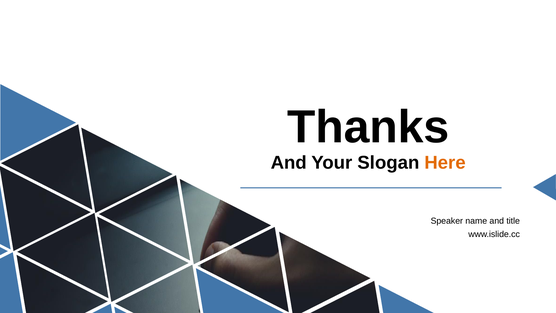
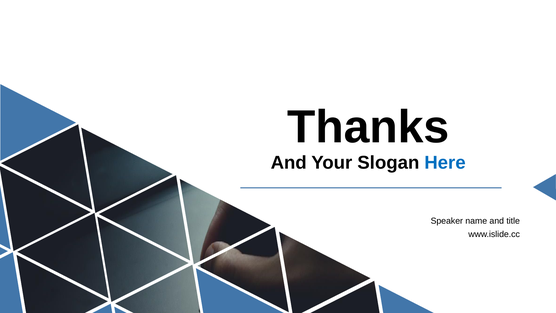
Here colour: orange -> blue (445, 162)
